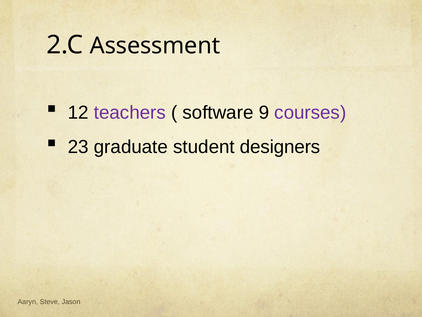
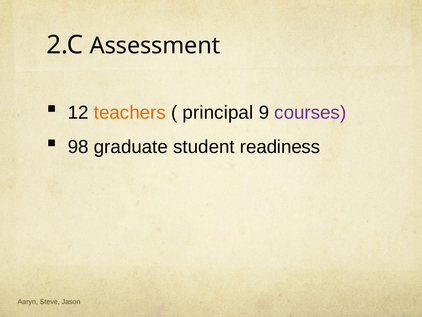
teachers colour: purple -> orange (130, 113)
software: software -> principal (218, 113)
23: 23 -> 98 (78, 147)
designers: designers -> readiness (280, 147)
